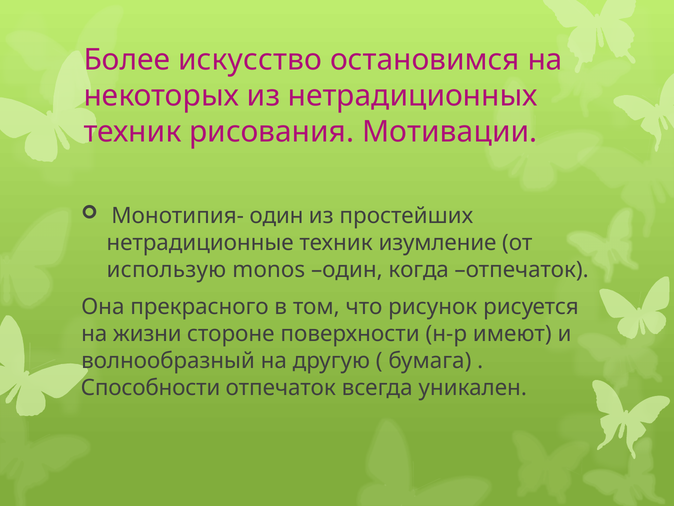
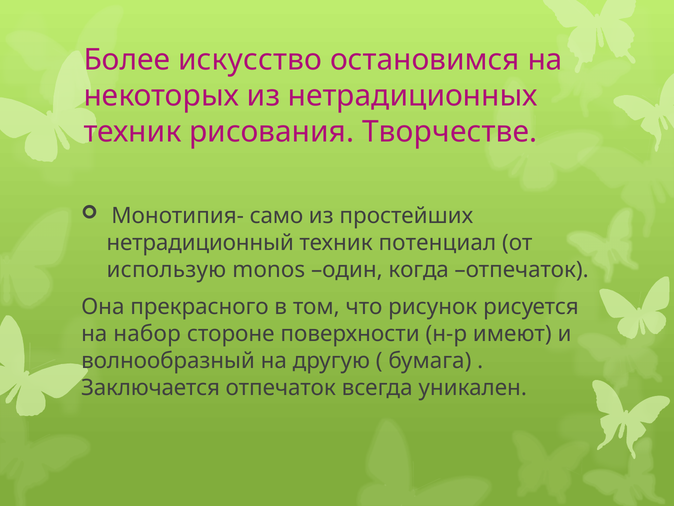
Мотивации: Мотивации -> Творчестве (450, 132)
Монотипия- один: один -> само (276, 215)
нетрадиционные: нетрадиционные -> нетрадиционный (200, 242)
изумление: изумление -> потенциал (437, 242)
жизни: жизни -> набор (147, 333)
Способности: Способности -> Заключается (151, 387)
